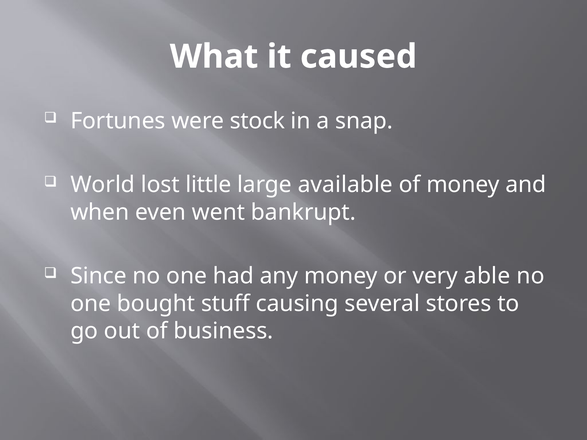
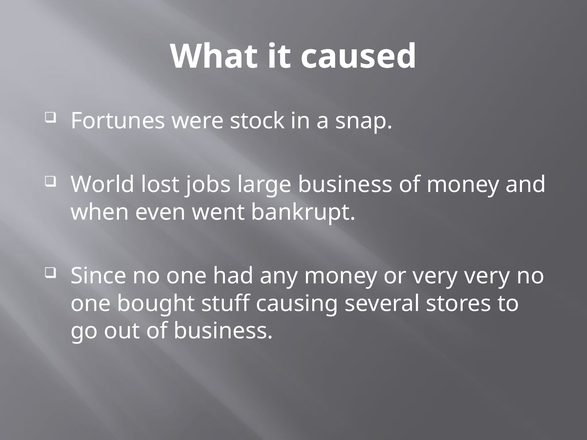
little: little -> jobs (208, 185)
large available: available -> business (345, 185)
very able: able -> very (487, 276)
